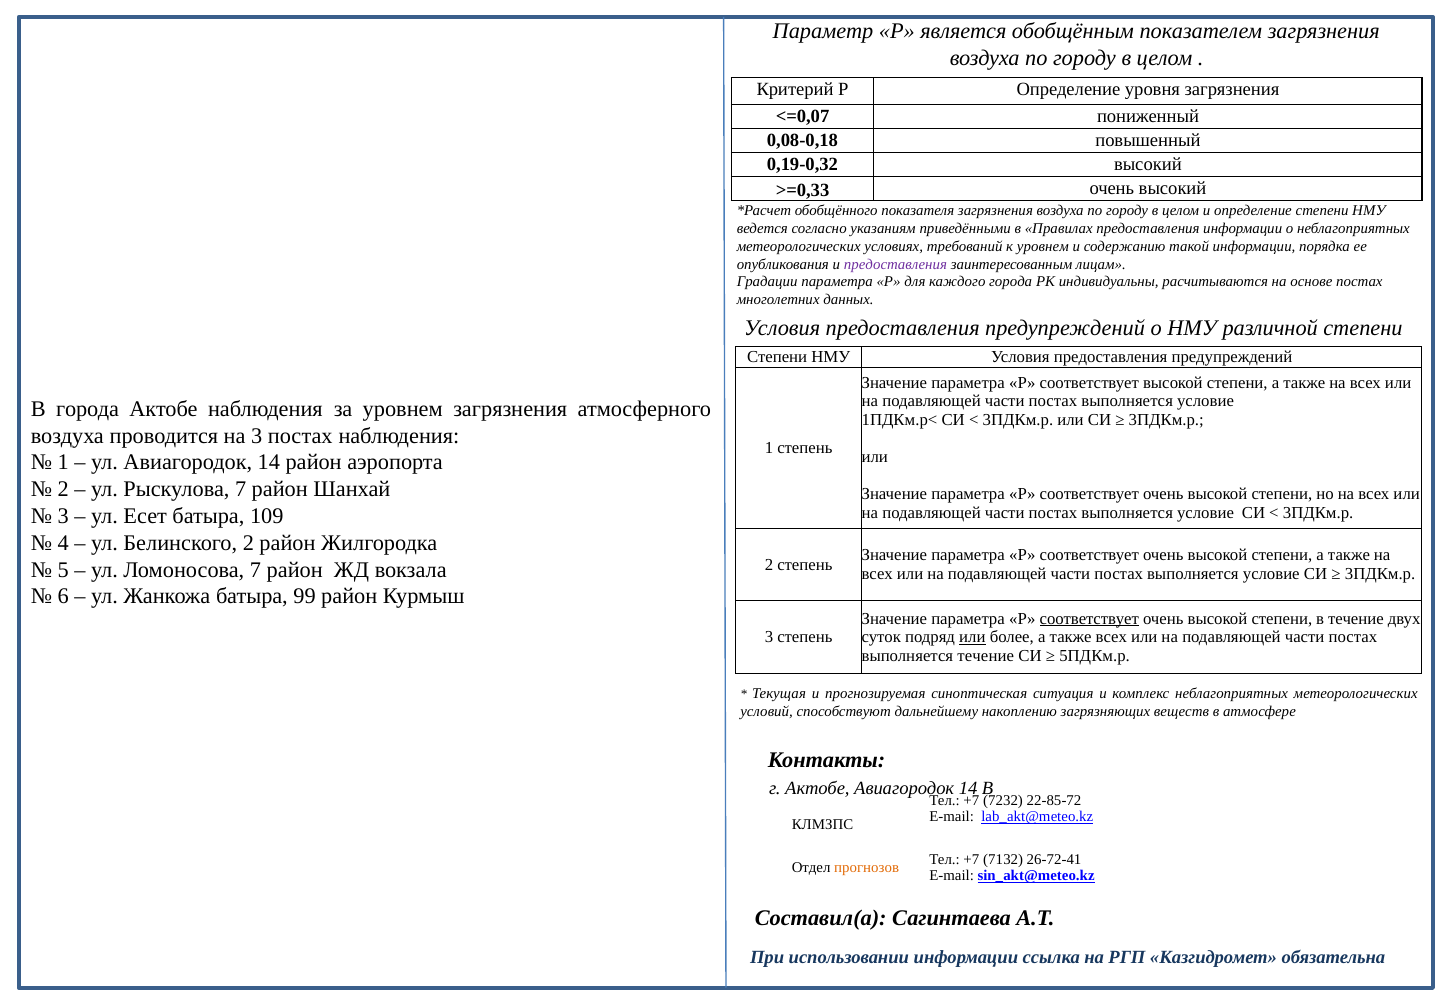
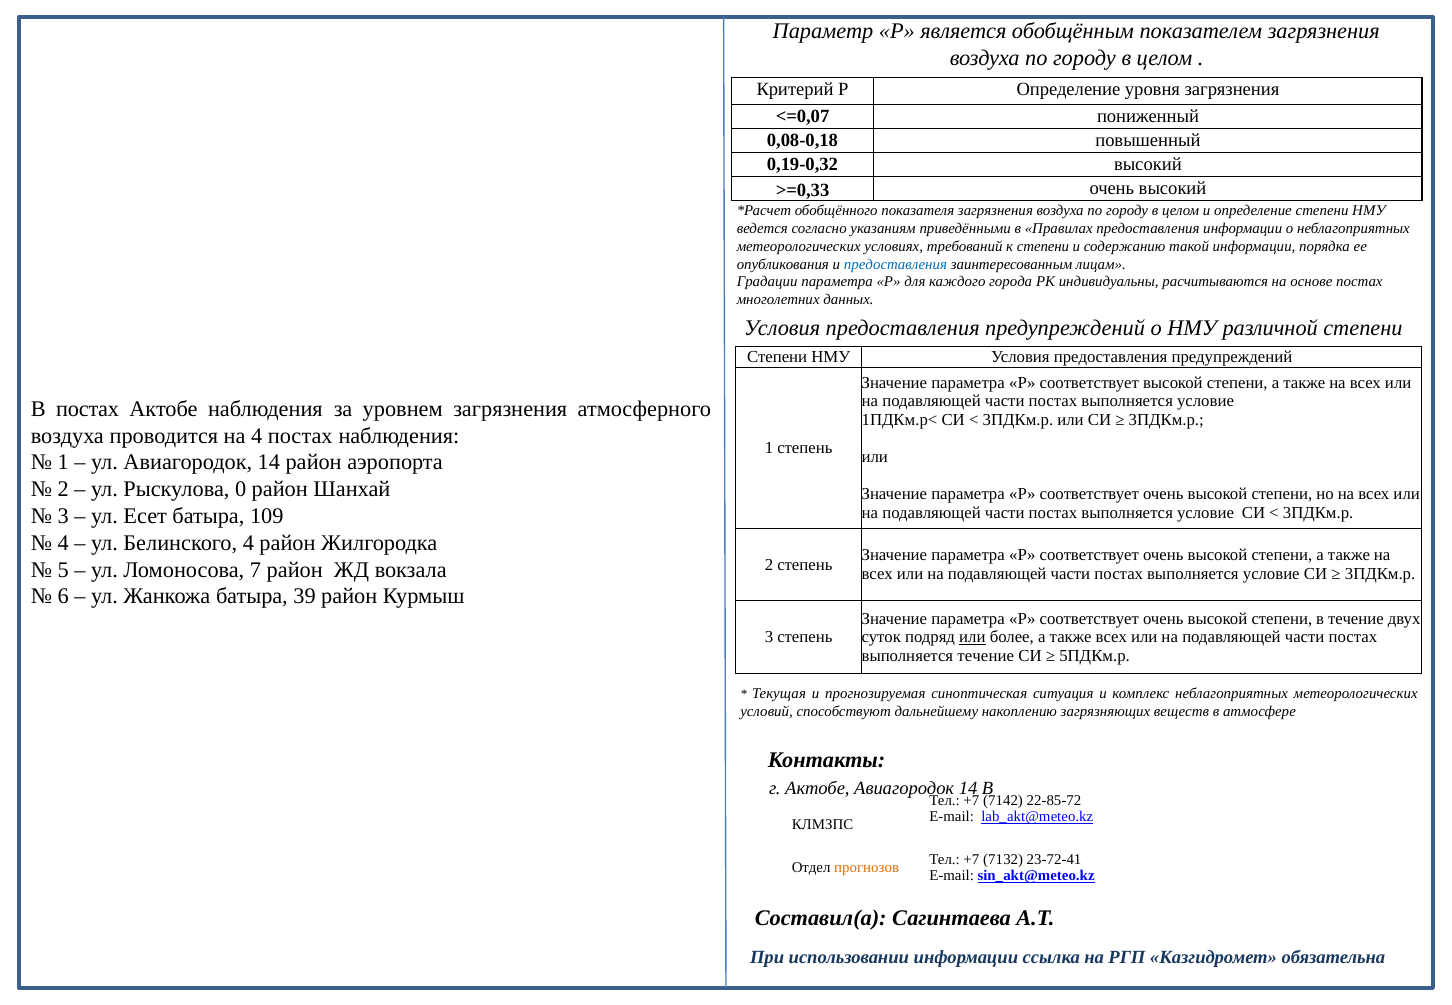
к уровнем: уровнем -> степени (1043, 246)
предоставления colour: purple -> blue (895, 264)
В города: города -> постах (88, 409)
на 3: 3 -> 4 (257, 436)
Рыскулова 7: 7 -> 0 (241, 489)
Белинского 2: 2 -> 4 (248, 543)
99: 99 -> 39 (305, 597)
соответствует underline: present -> none (1089, 619)
7232: 7232 -> 7142 (1003, 800)
26-72-41: 26-72-41 -> 23-72-41 (1054, 859)
